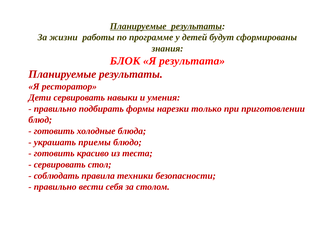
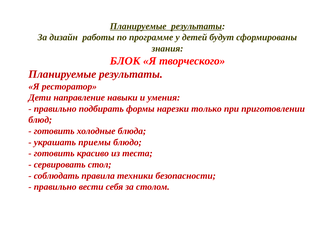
жизни: жизни -> дизайн (64, 37)
результата: результата -> творческого (192, 61)
Дети сервировать: сервировать -> направление (79, 98)
